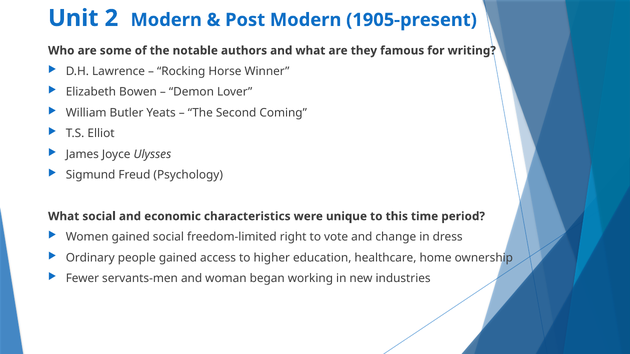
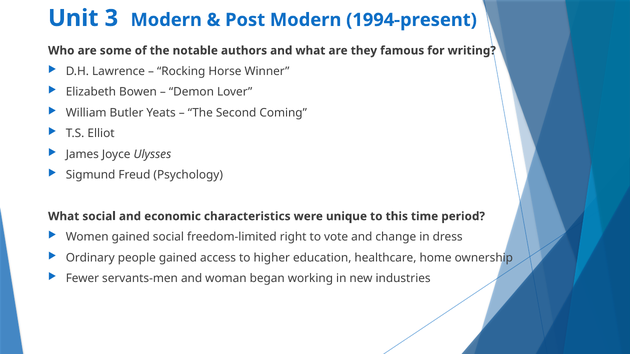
2: 2 -> 3 (111, 18)
1905-present: 1905-present -> 1994-present (412, 20)
